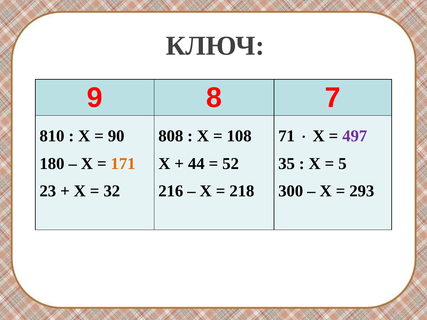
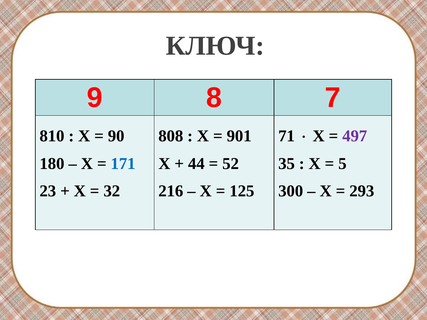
108: 108 -> 901 (239, 136)
171 colour: orange -> blue (123, 164)
218: 218 -> 125 (242, 191)
